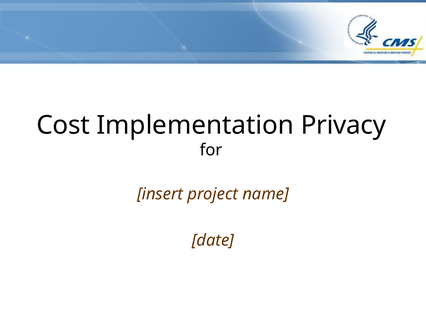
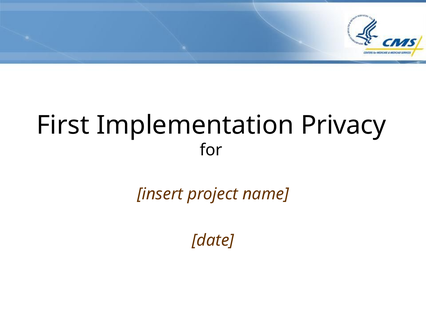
Cost: Cost -> First (63, 125)
